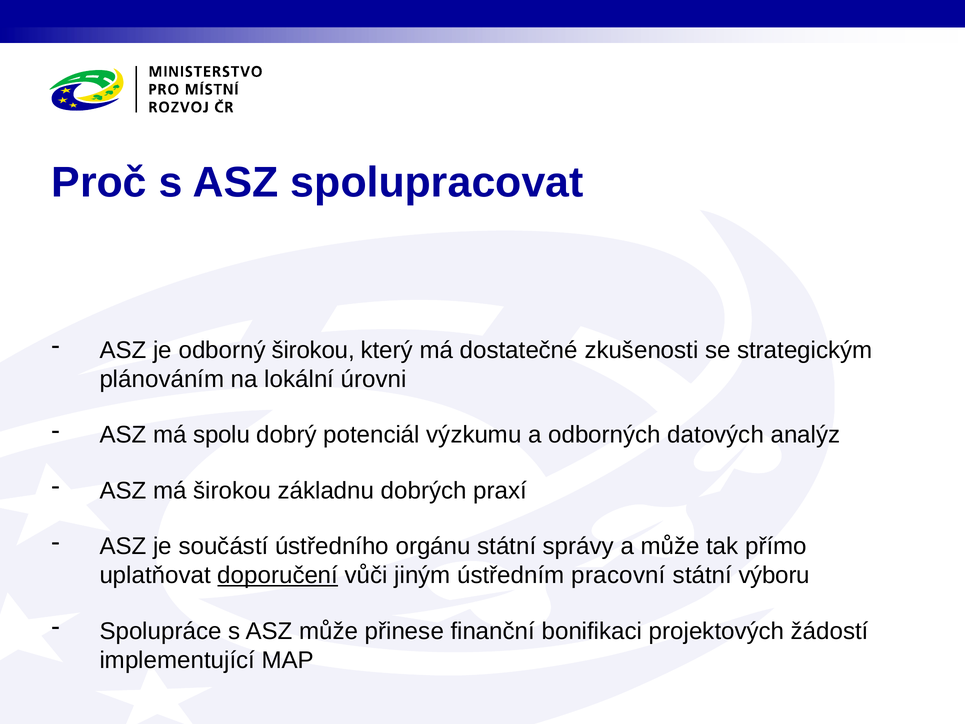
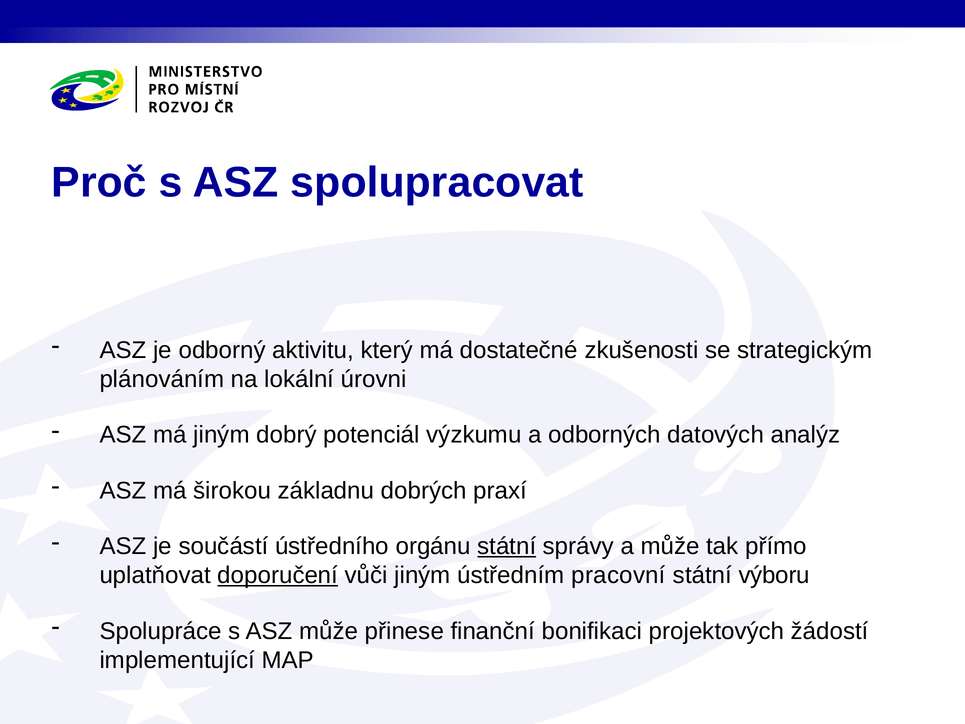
odborný širokou: širokou -> aktivitu (313, 350)
má spolu: spolu -> jiným (221, 435)
státní underline: none -> present (507, 546)
